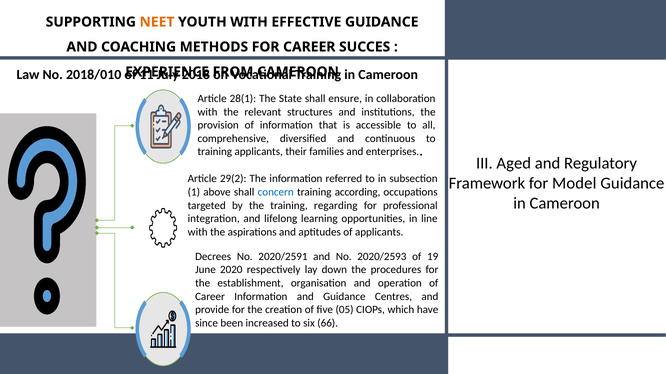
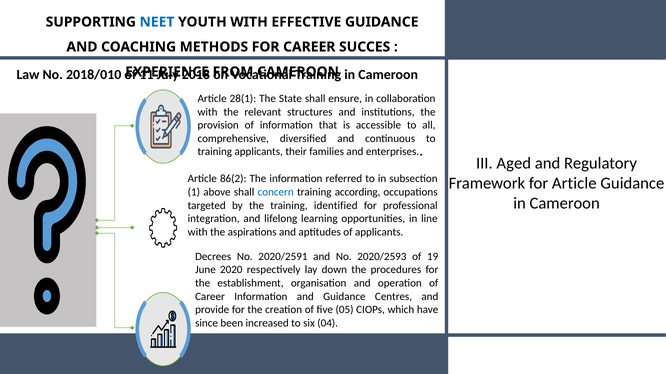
NEET colour: orange -> blue (157, 22)
29(2: 29(2 -> 86(2 (233, 179)
for Model: Model -> Article (574, 184)
regarding: regarding -> identified (336, 206)
66: 66 -> 04 (328, 324)
